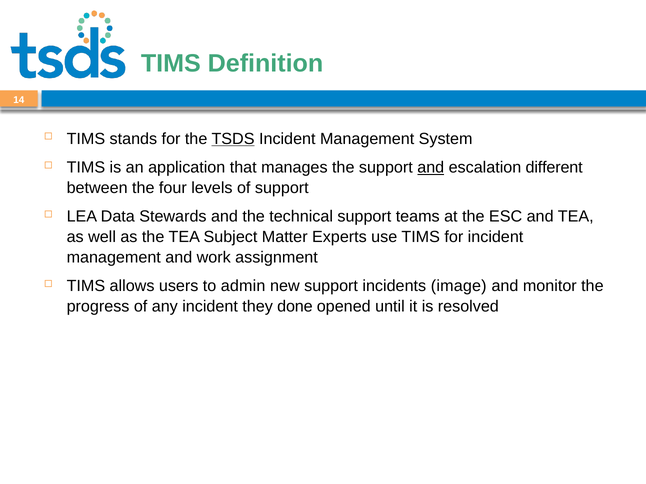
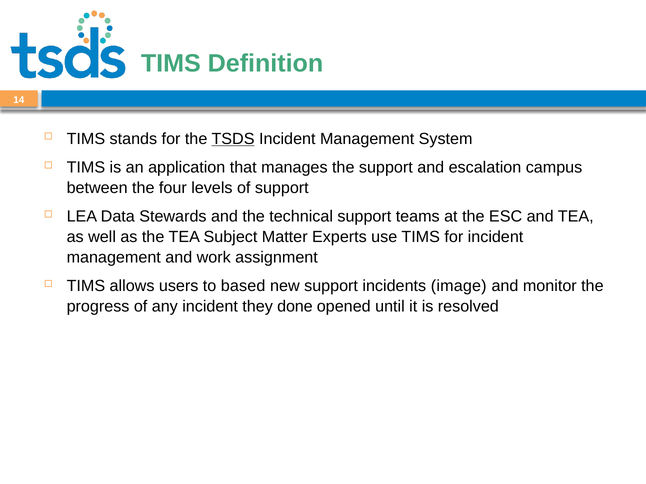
and underline: present -> none (431, 168)
different: different -> campus (554, 168)
admin: admin -> based (243, 286)
